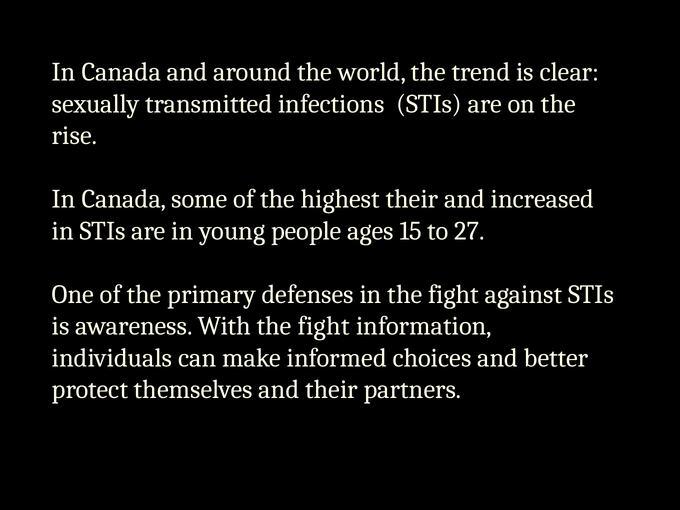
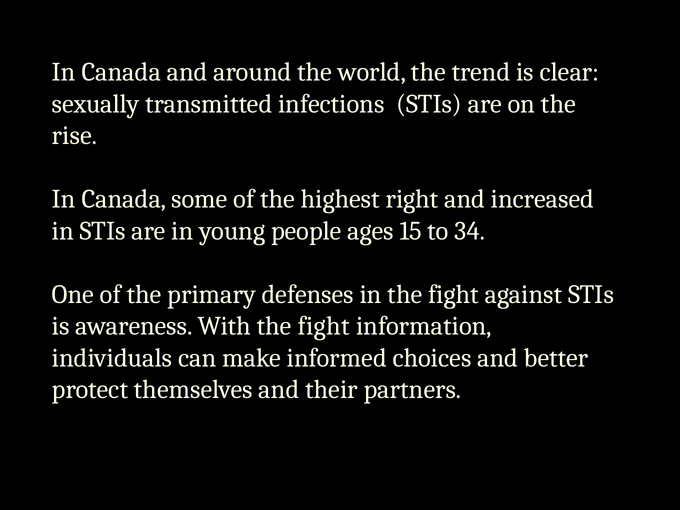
highest their: their -> right (412, 199)
27: 27 -> 34 (470, 231)
